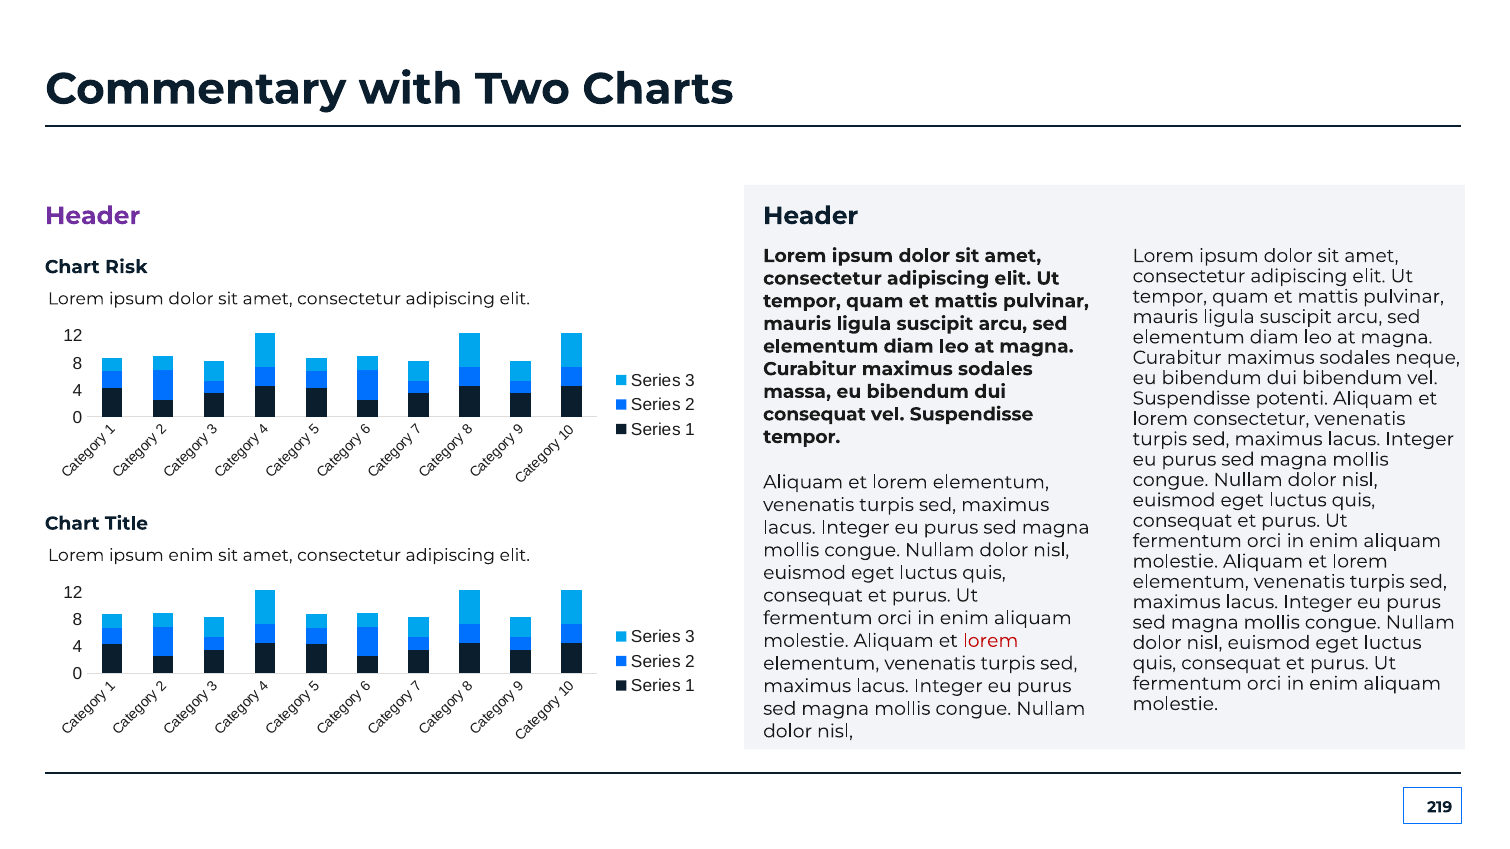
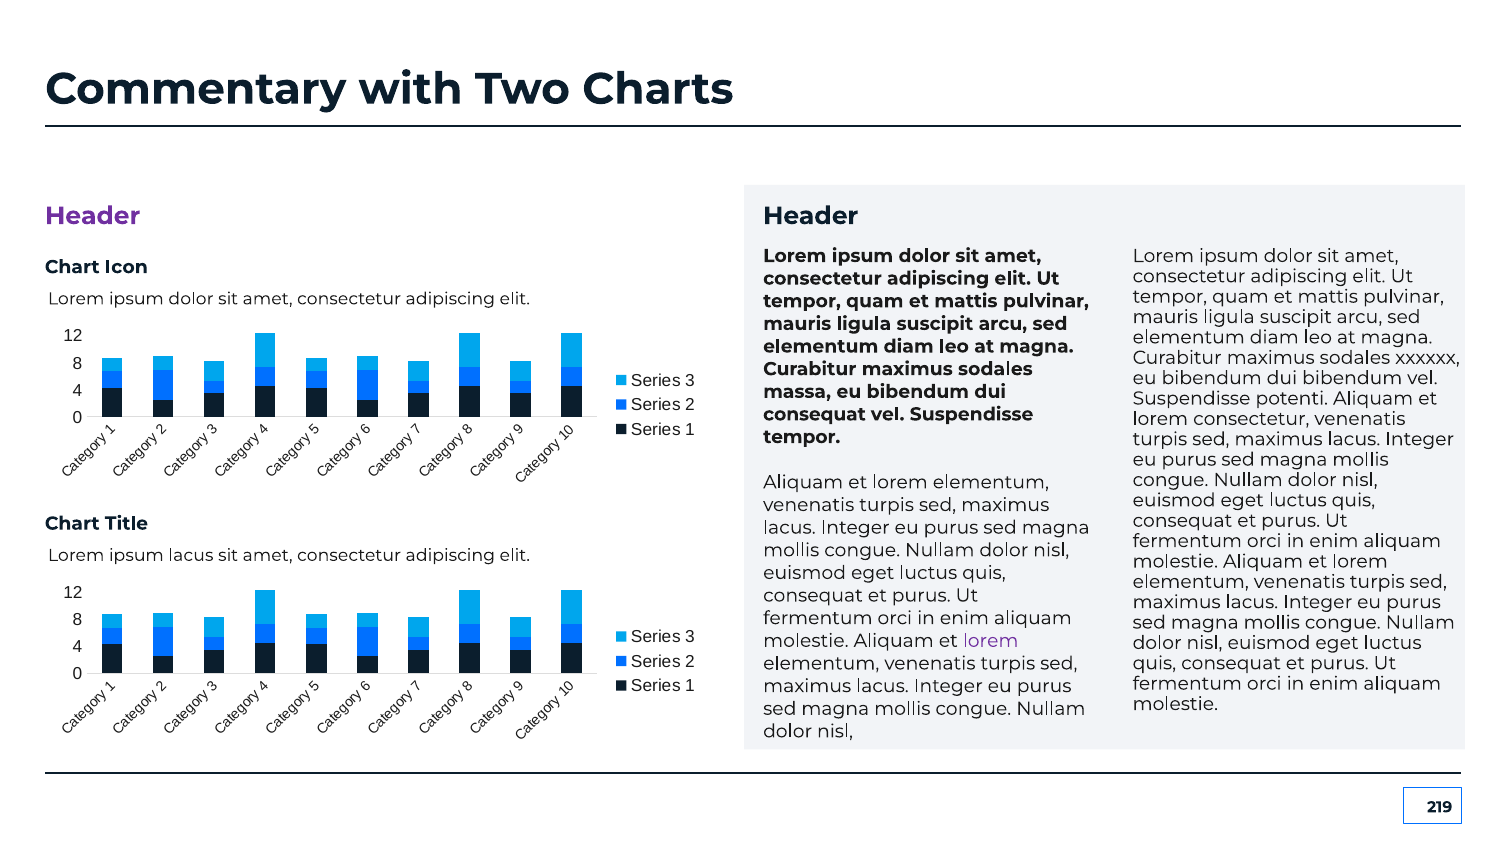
Risk: Risk -> Icon (126, 267)
neque: neque -> xxxxxx (1427, 358)
ipsum enim: enim -> lacus (191, 555)
lorem colour: red -> purple (991, 641)
